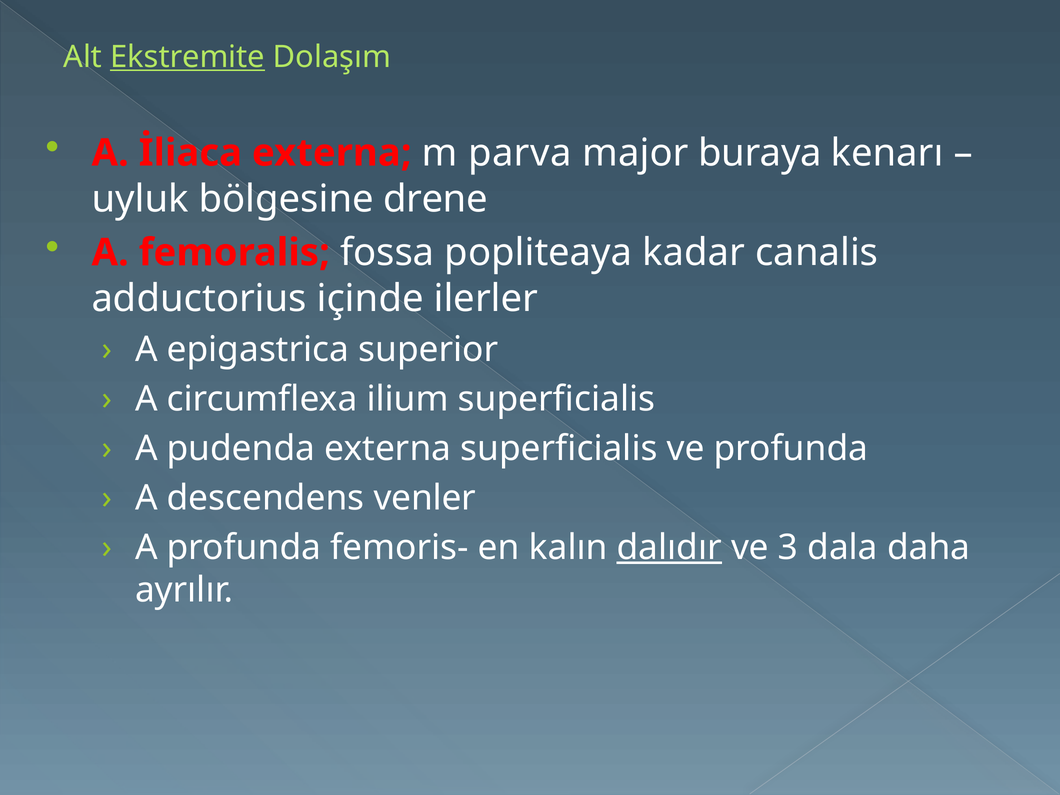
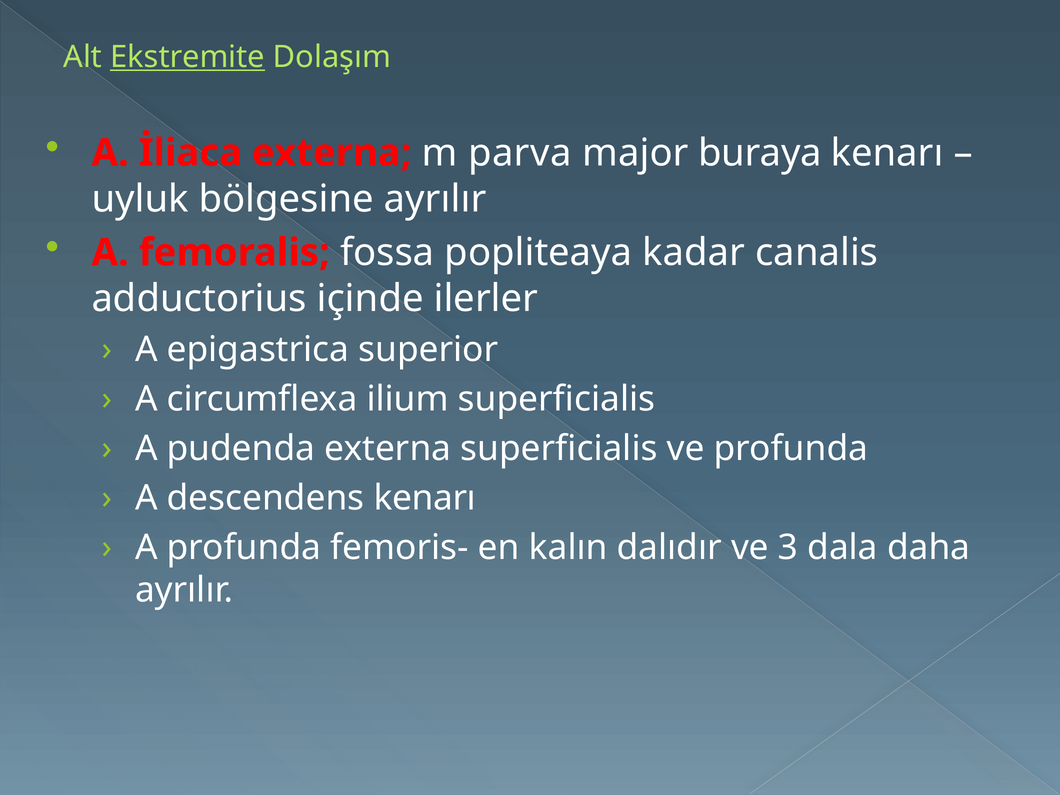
bölgesine drene: drene -> ayrılır (435, 199)
descendens venler: venler -> kenarı (425, 498)
dalıdır underline: present -> none (669, 548)
